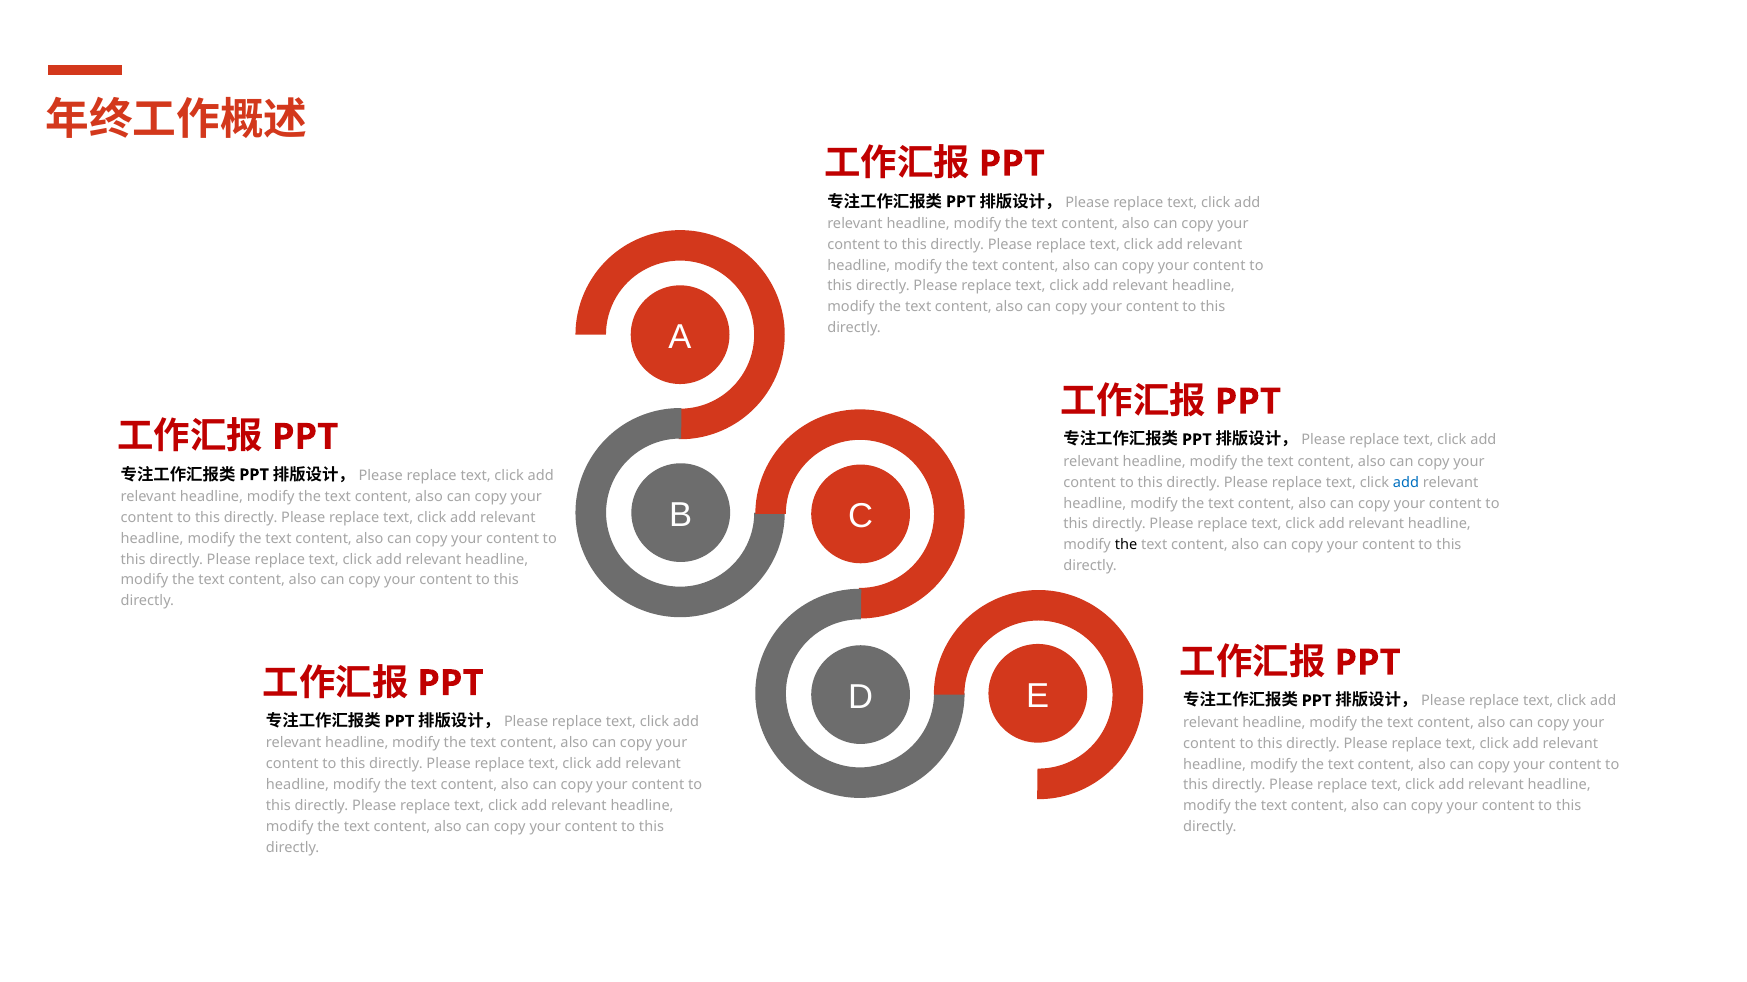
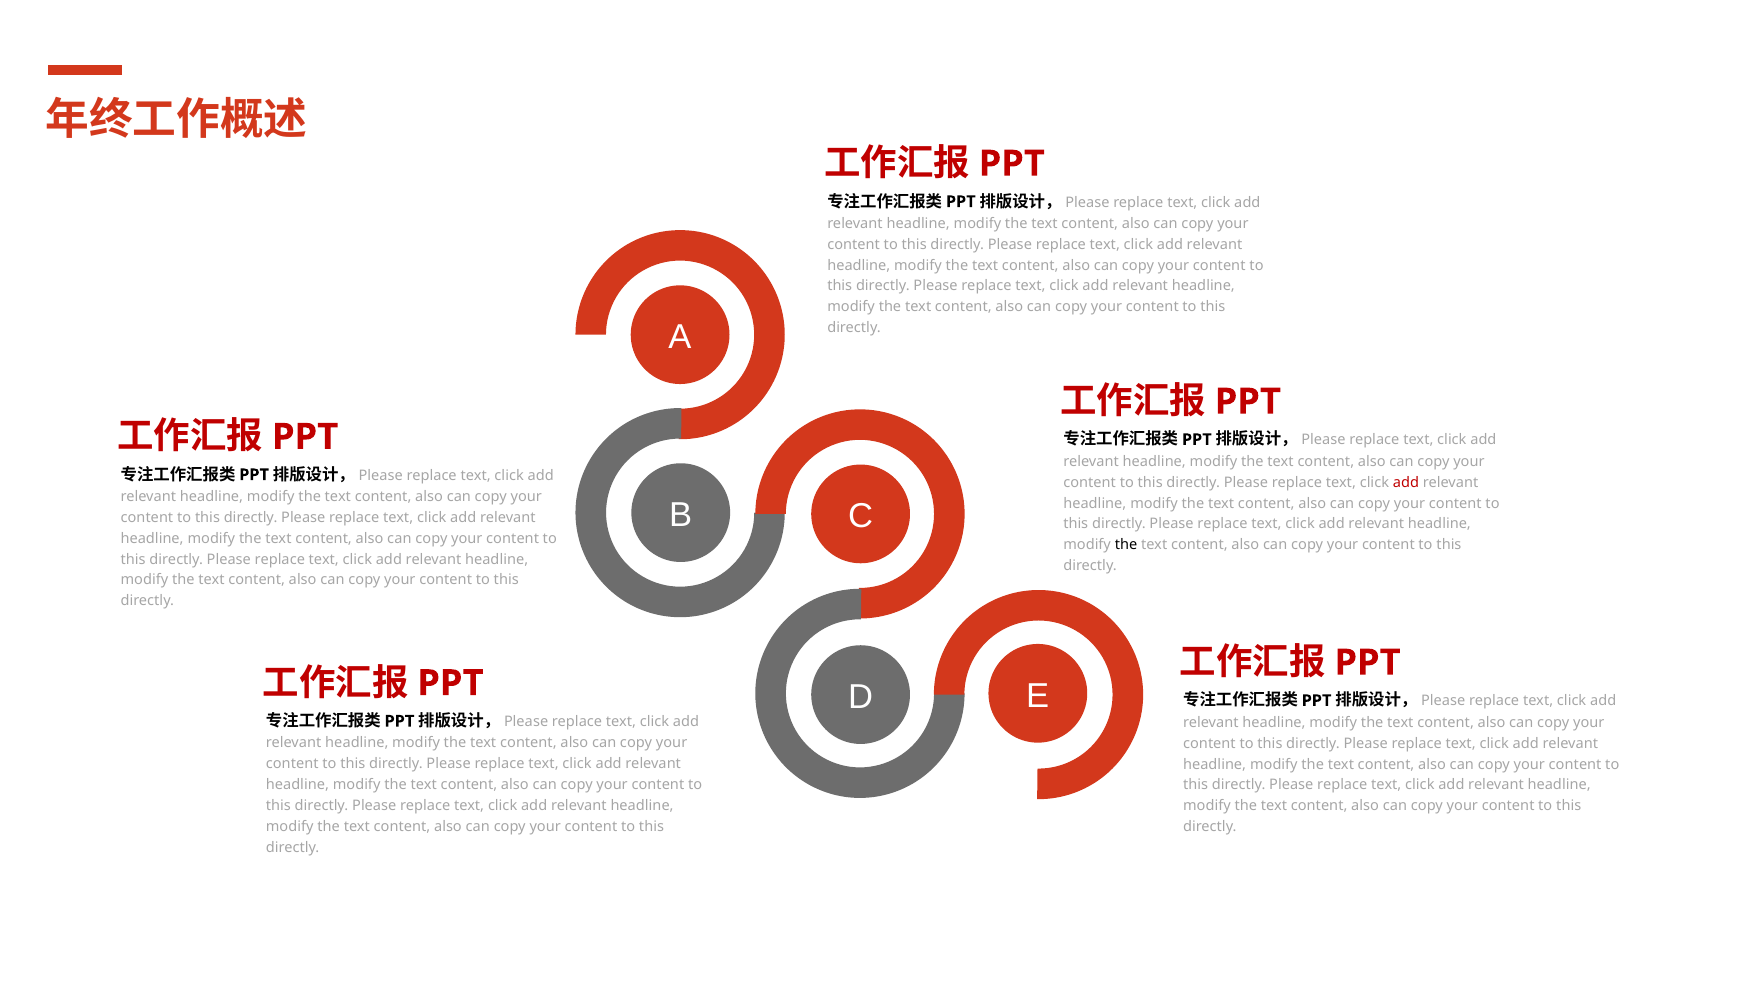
add colour: blue -> red (1406, 483)
